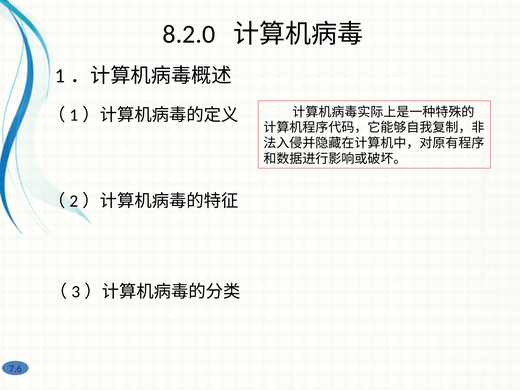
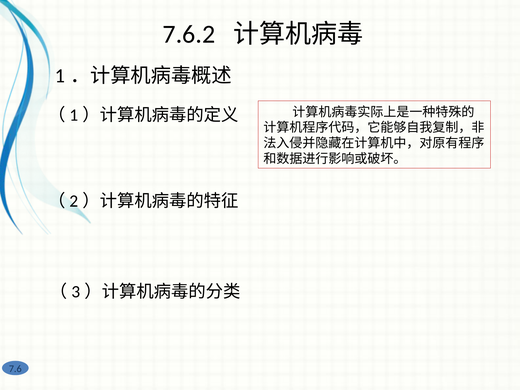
8.2.0: 8.2.0 -> 7.6.2 (189, 34)
